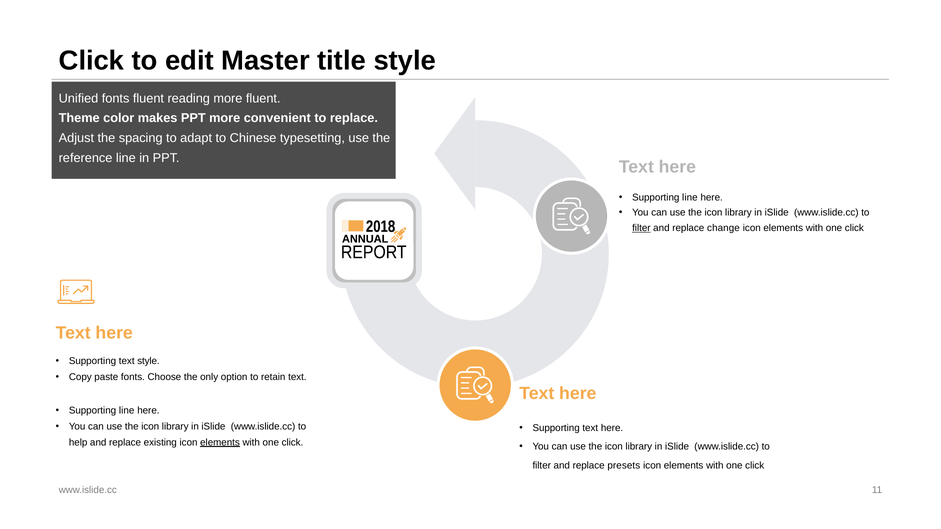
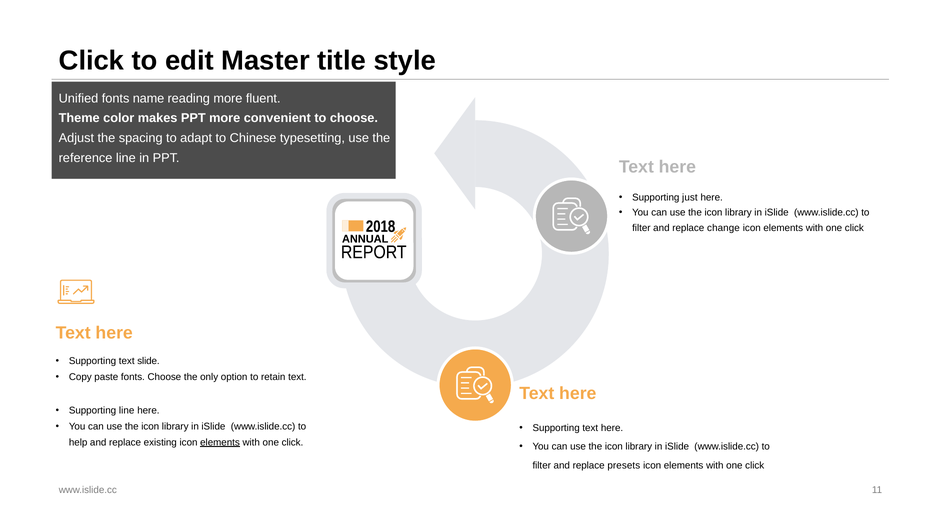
fonts fluent: fluent -> name (149, 98)
to replace: replace -> choose (354, 118)
line: line -> just (690, 198)
filter underline: present -> none (641, 228)
text style: style -> slide (148, 361)
